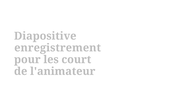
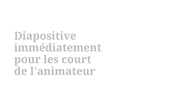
enregistrement: enregistrement -> immédiatement (58, 48)
